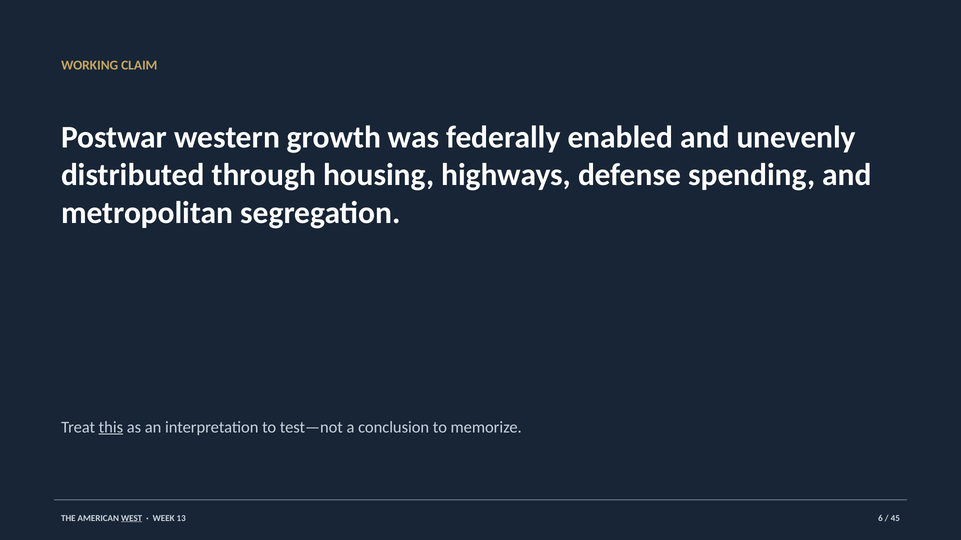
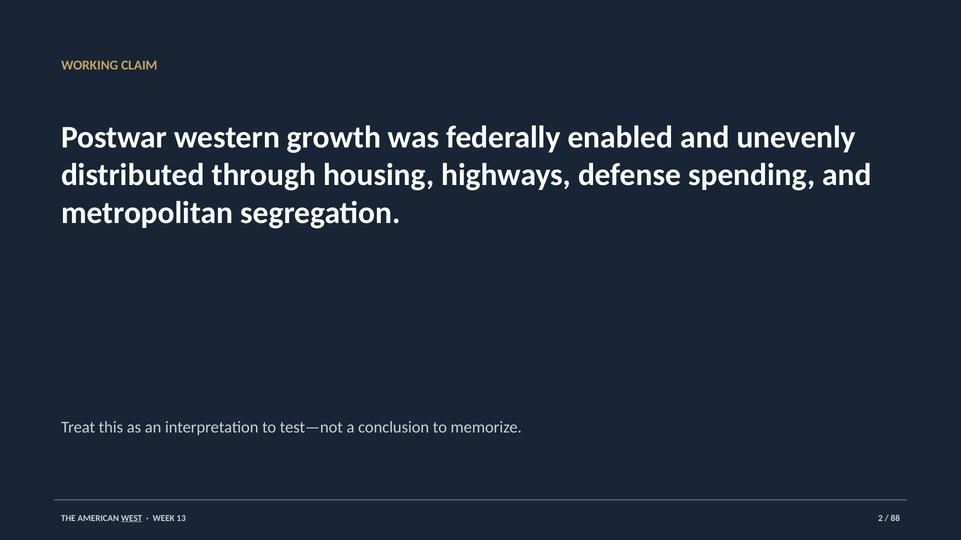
this underline: present -> none (111, 428)
6: 6 -> 2 (881, 519)
45: 45 -> 88 (895, 519)
